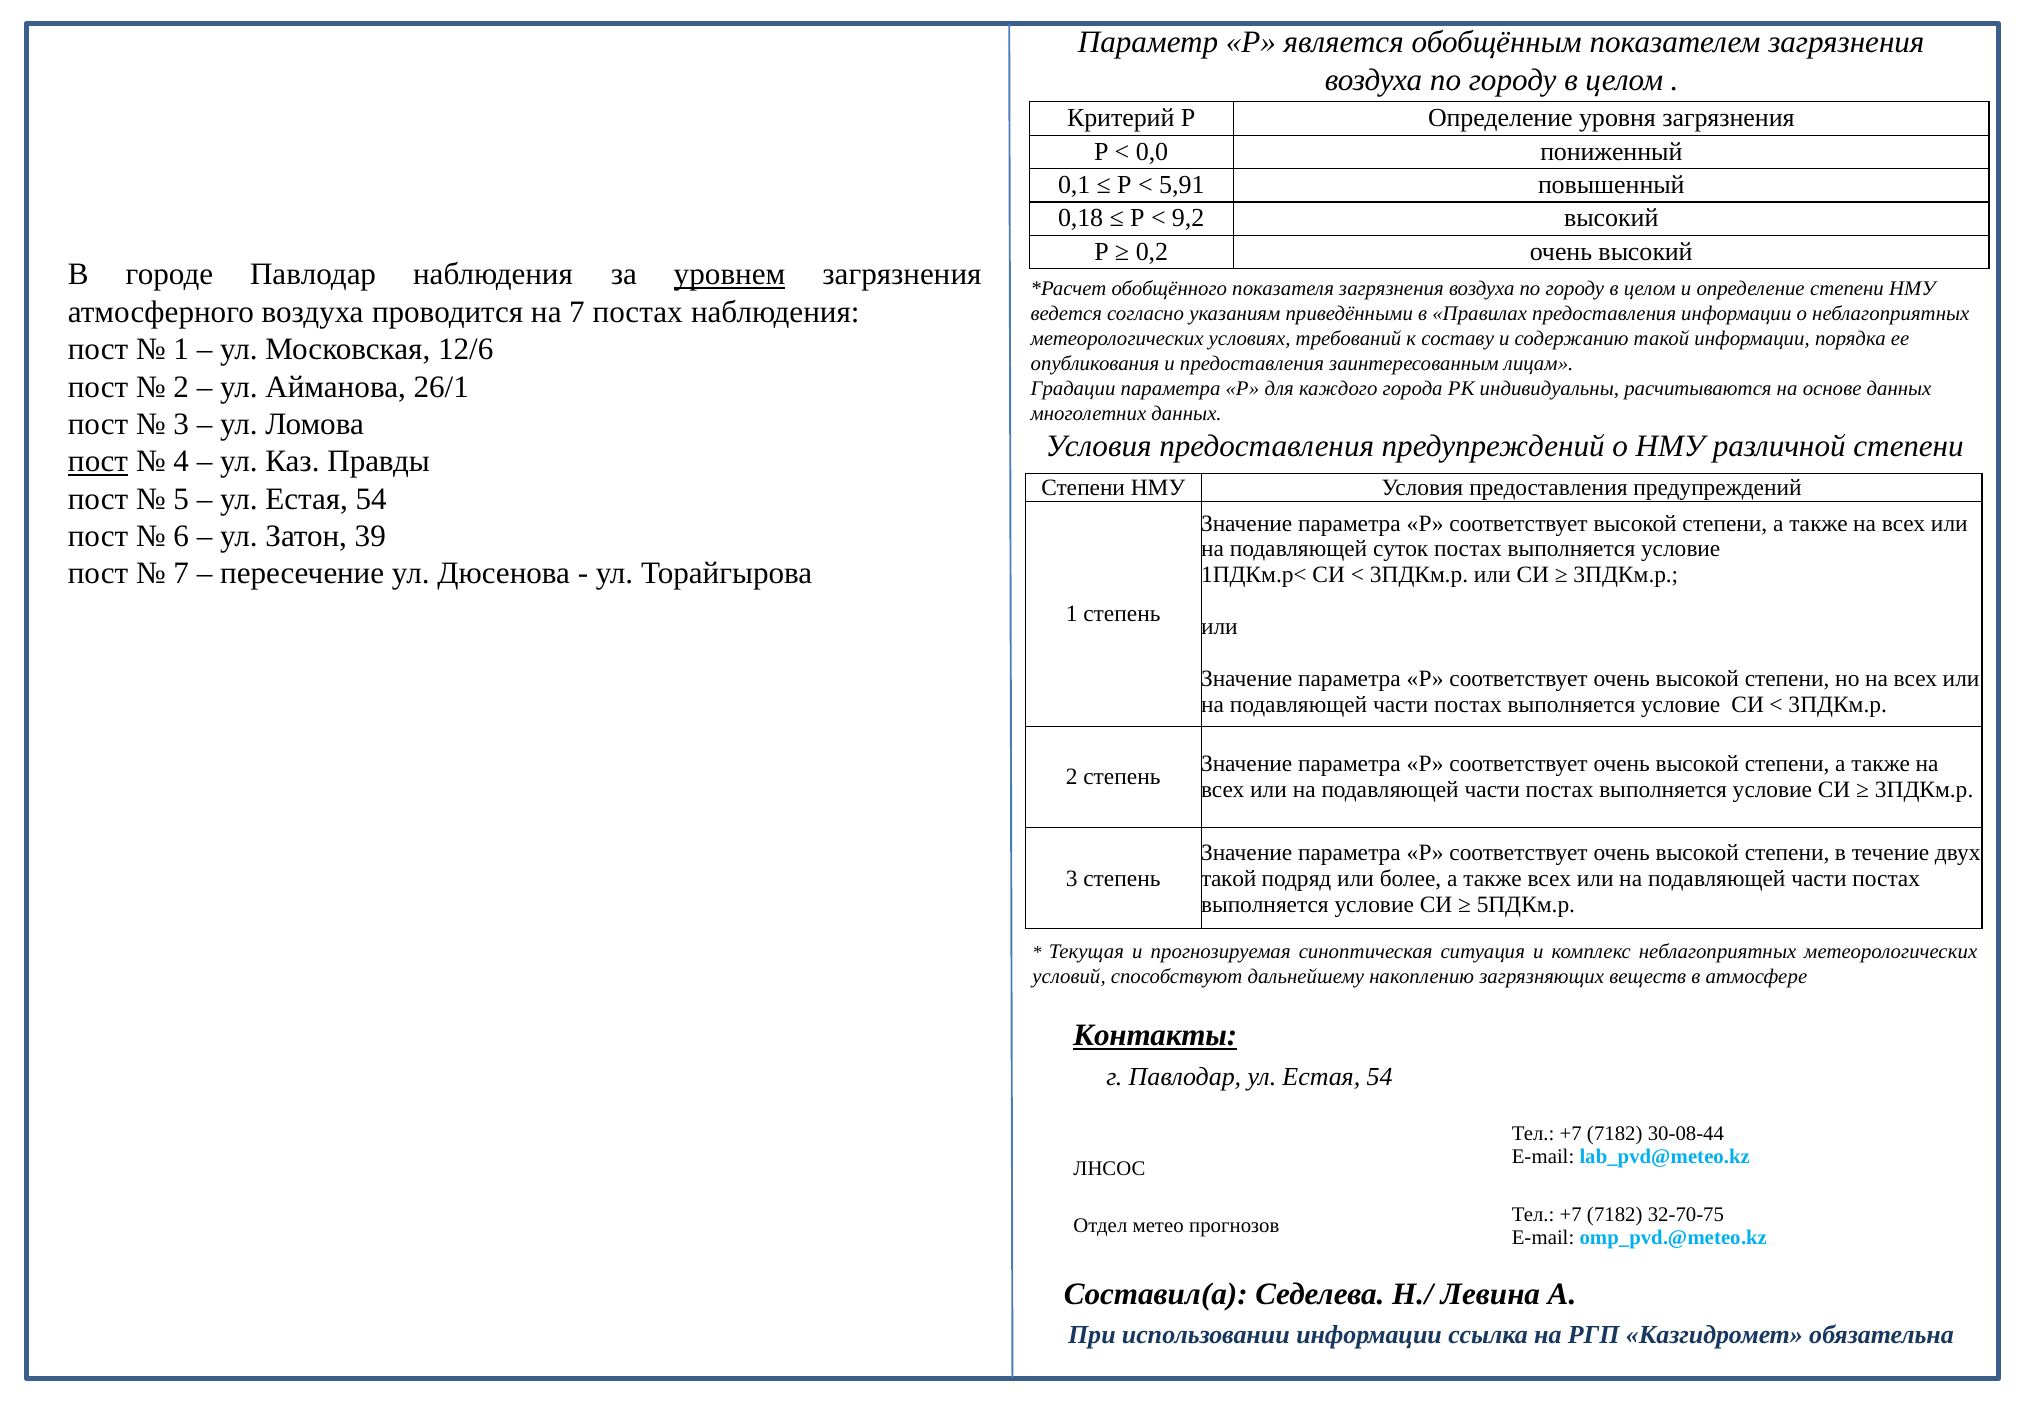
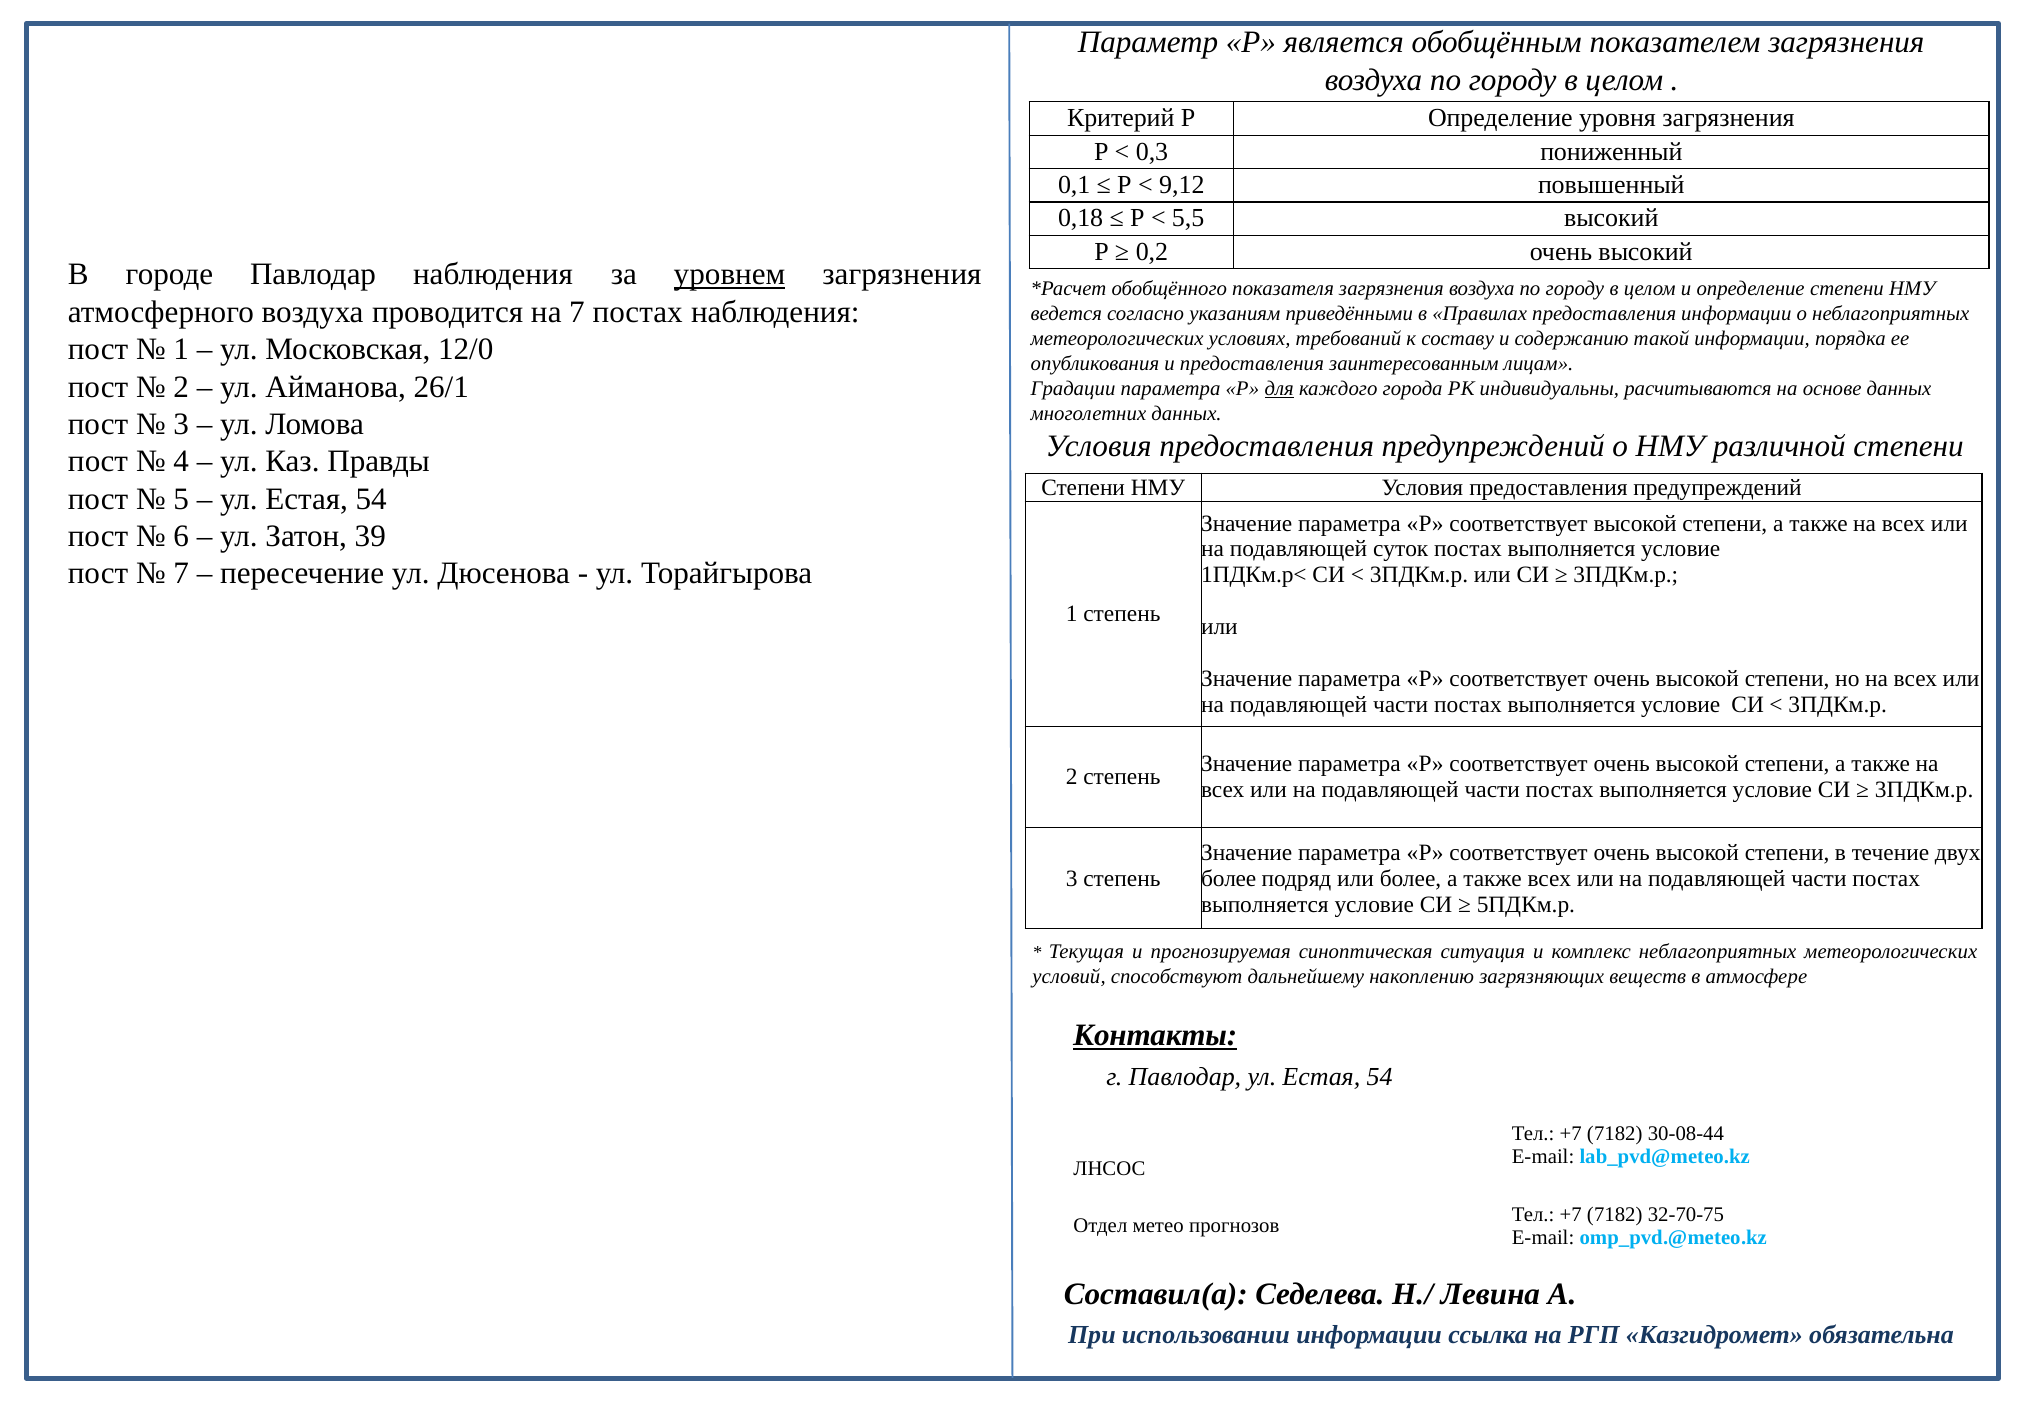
0,0: 0,0 -> 0,3 (1152, 152)
5,91: 5,91 -> 9,12 (1182, 185)
9,2: 9,2 -> 5,5 (1188, 218)
12/6: 12/6 -> 12/0 (466, 349)
для underline: none -> present (1279, 389)
пост underline: present -> none (98, 462)
такой: такой -> более (1229, 878)
